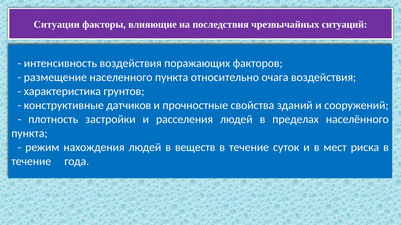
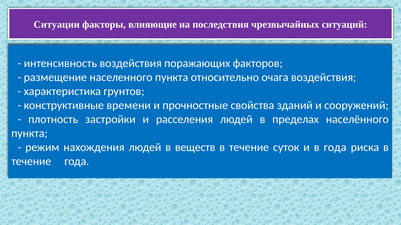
датчиков: датчиков -> времени (129, 106)
в мест: мест -> года (335, 148)
